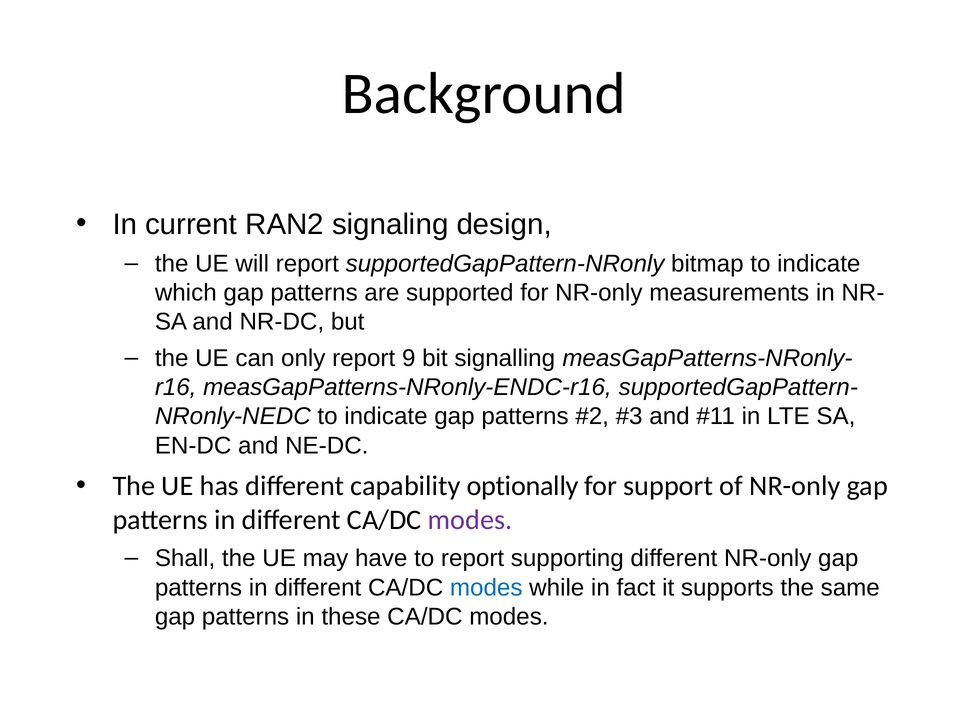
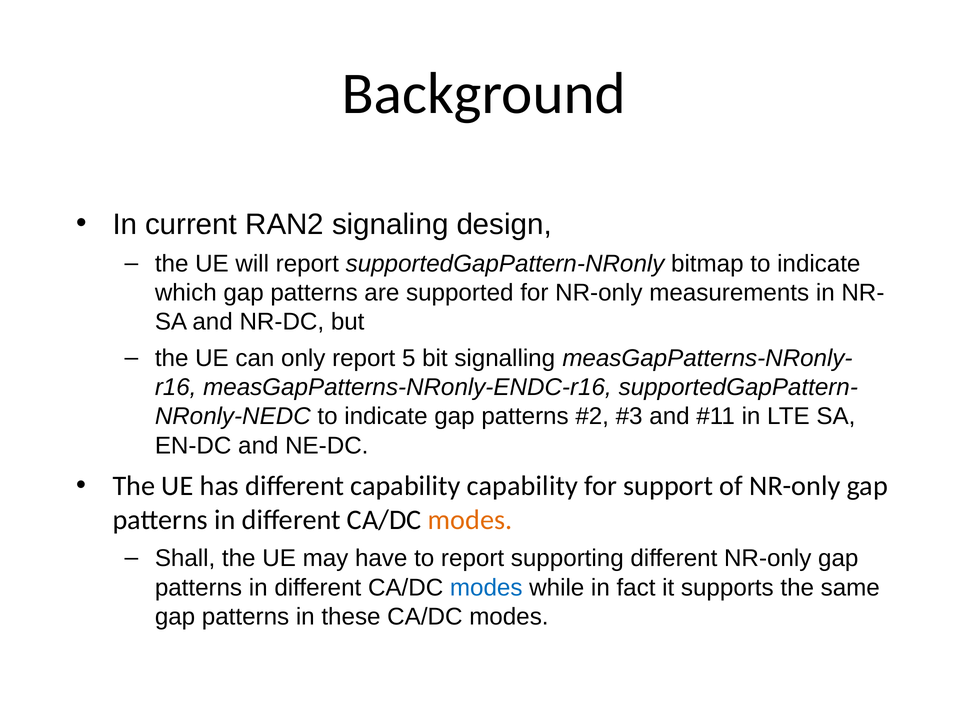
9: 9 -> 5 (409, 358)
capability optionally: optionally -> capability (522, 486)
modes colour: purple -> orange (470, 520)
